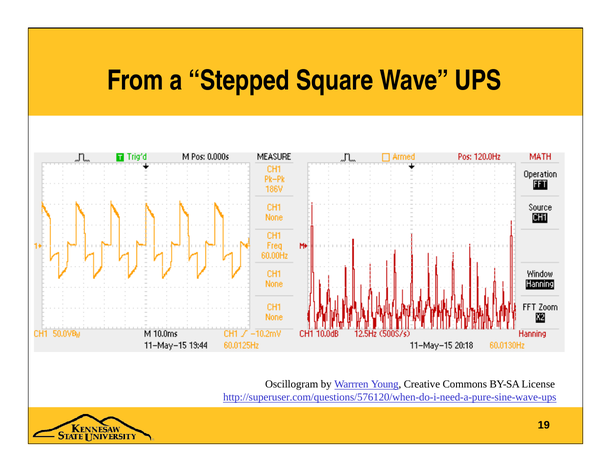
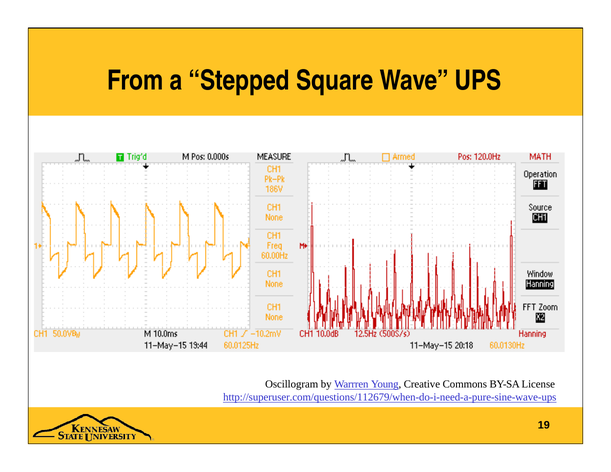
http://superuser.com/questions/576120/when-do-i-need-a-pure-sine-wave-ups: http://superuser.com/questions/576120/when-do-i-need-a-pure-sine-wave-ups -> http://superuser.com/questions/112679/when-do-i-need-a-pure-sine-wave-ups (390, 397)
